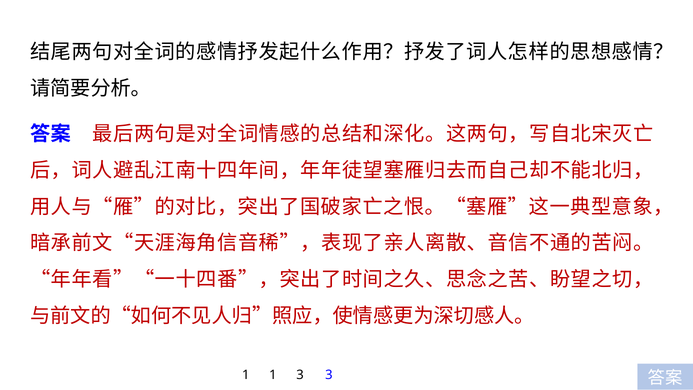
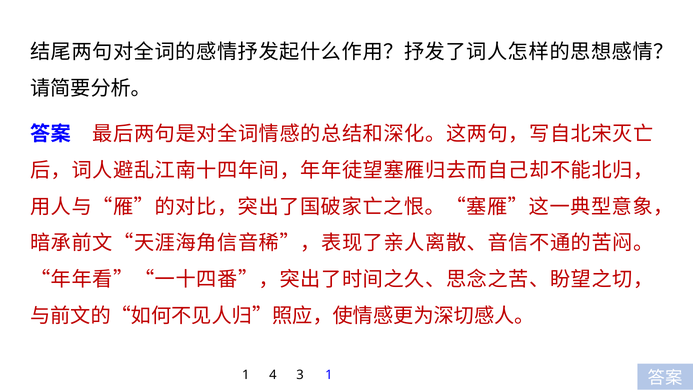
1 1: 1 -> 4 (273, 375)
3 3: 3 -> 1 (329, 375)
